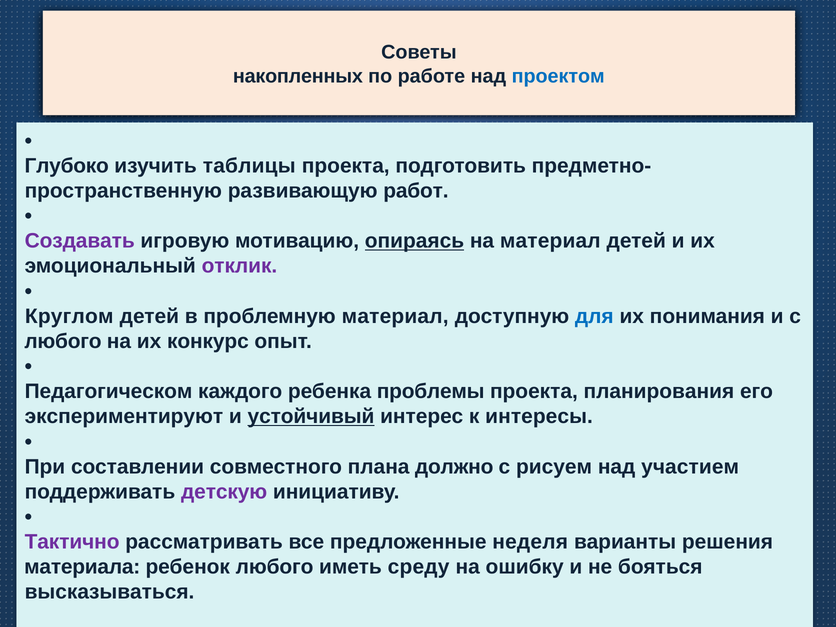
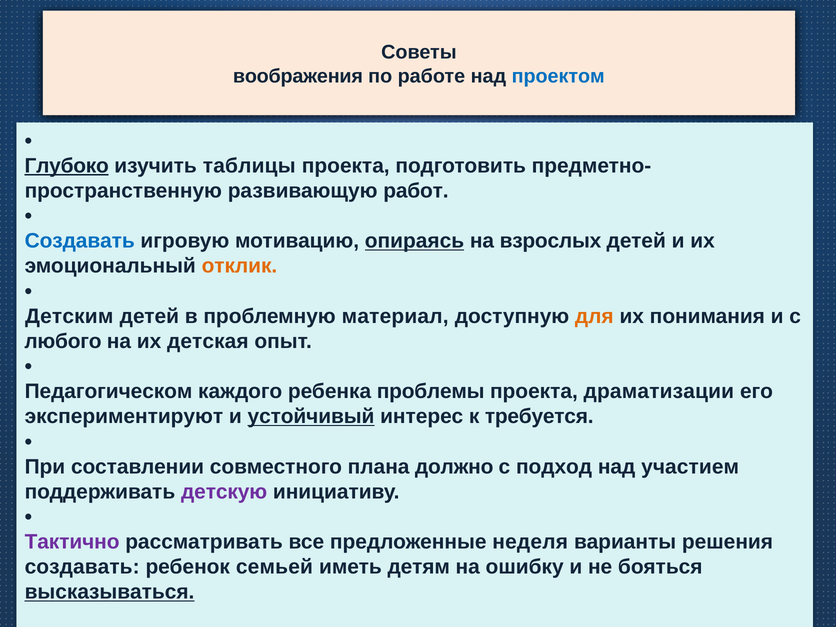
накопленных: накопленных -> воображения (298, 76)
Глубоко underline: none -> present (67, 166)
Создавать colour: purple -> blue (80, 241)
на материал: материал -> взрослых (550, 241)
отклик colour: purple -> orange (239, 266)
Круглом: Круглом -> Детским (69, 316)
для colour: blue -> orange (594, 316)
конкурс: конкурс -> детская (208, 341)
планирования: планирования -> драматизации (659, 391)
интересы: интересы -> требуется (539, 417)
рисуем: рисуем -> подход (554, 467)
материала: материала -> создавать (82, 567)
ребенок любого: любого -> семьей (274, 567)
среду: среду -> детям (419, 567)
высказываться underline: none -> present (110, 592)
